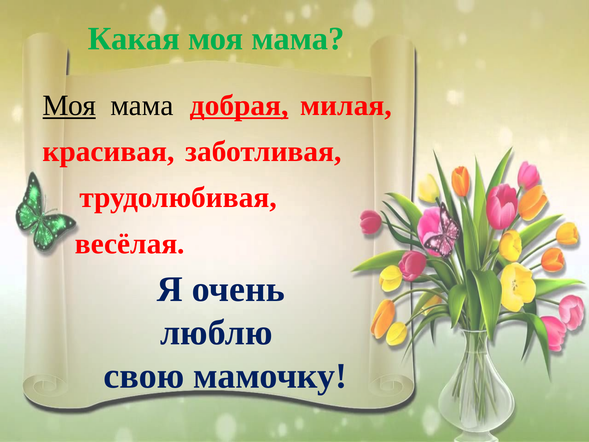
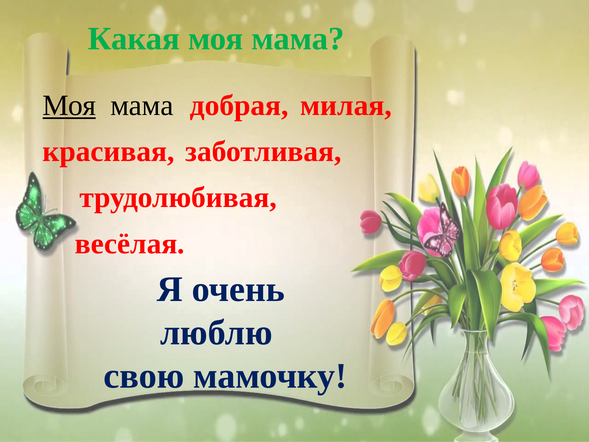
добрая underline: present -> none (239, 105)
